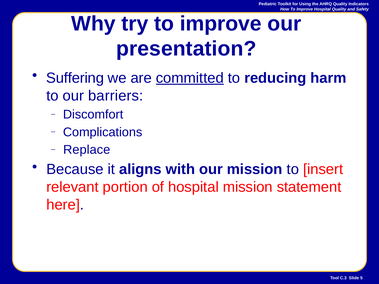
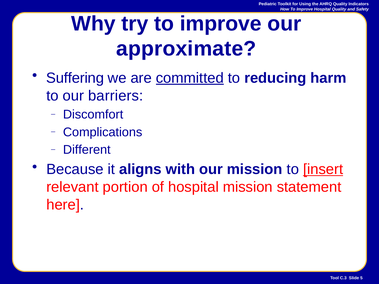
presentation: presentation -> approximate (186, 49)
Replace: Replace -> Different (87, 150)
insert underline: none -> present (323, 169)
